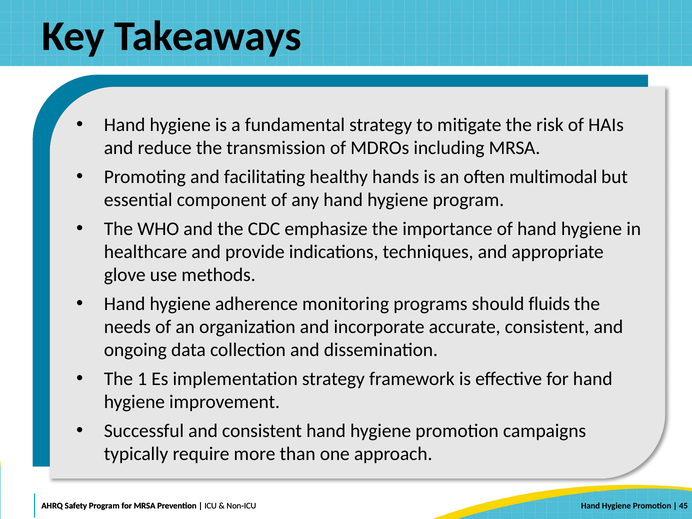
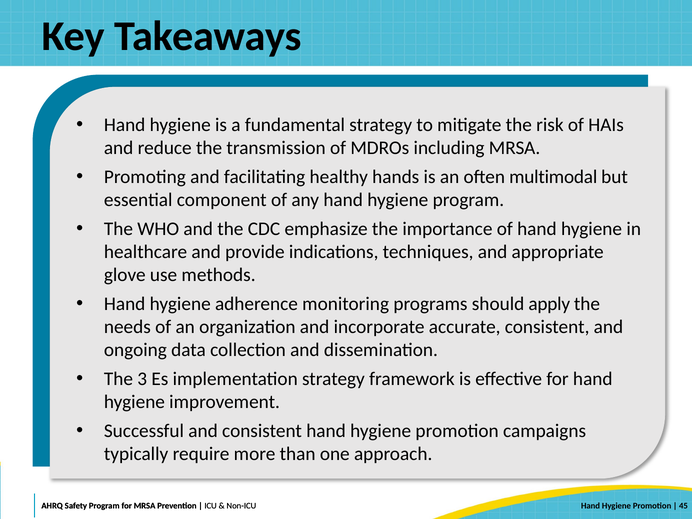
fluids: fluids -> apply (549, 304)
1: 1 -> 3 (142, 379)
